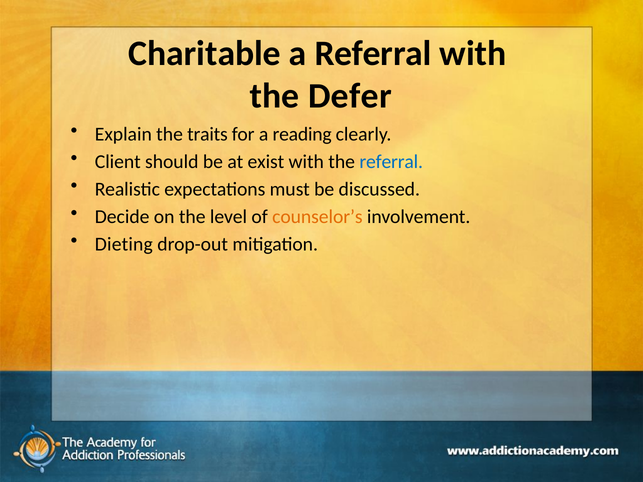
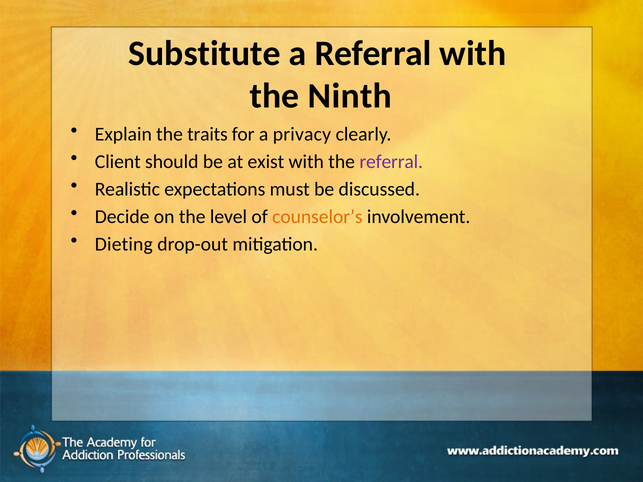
Charitable: Charitable -> Substitute (205, 53)
Defer: Defer -> Ninth (350, 96)
reading: reading -> privacy (302, 134)
referral colour: blue -> purple (391, 162)
